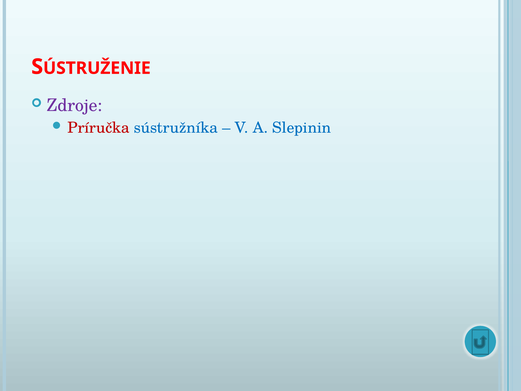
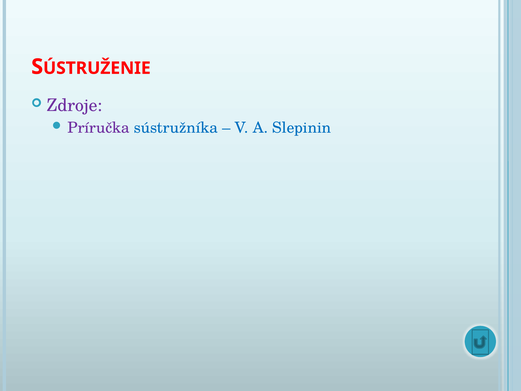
Príručka colour: red -> purple (99, 128)
